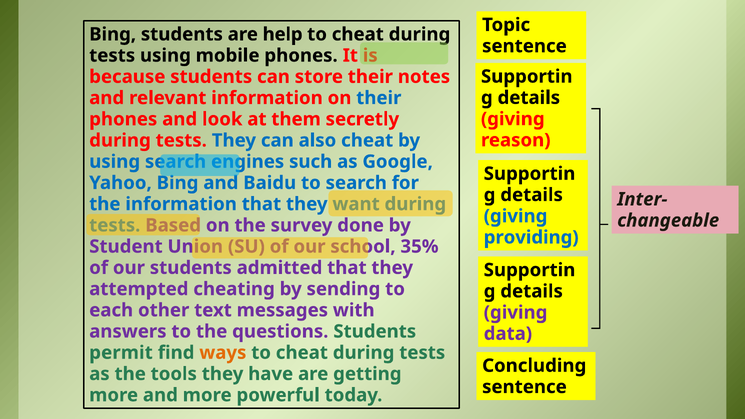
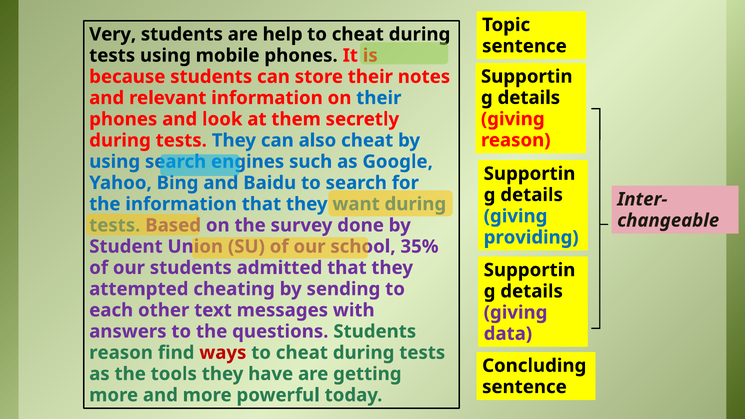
Bing: Bing -> Very (113, 34)
permit: permit -> reason (121, 353)
ways colour: orange -> red (223, 353)
